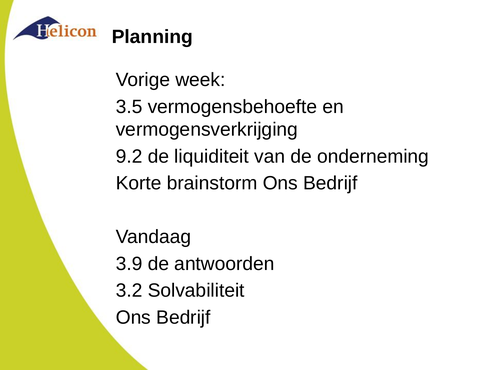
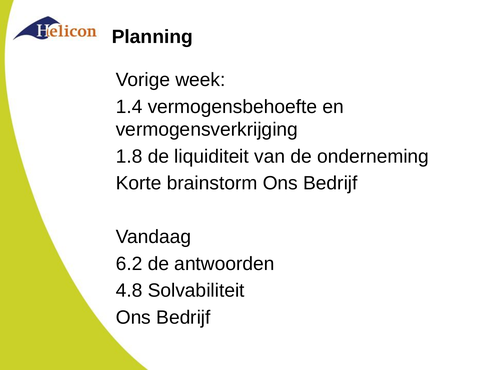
3.5: 3.5 -> 1.4 (129, 107)
9.2: 9.2 -> 1.8 (129, 157)
3.9: 3.9 -> 6.2 (129, 264)
3.2: 3.2 -> 4.8 (129, 291)
